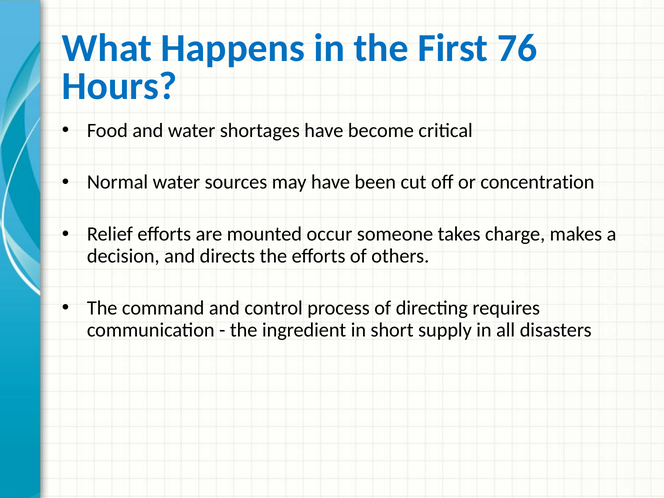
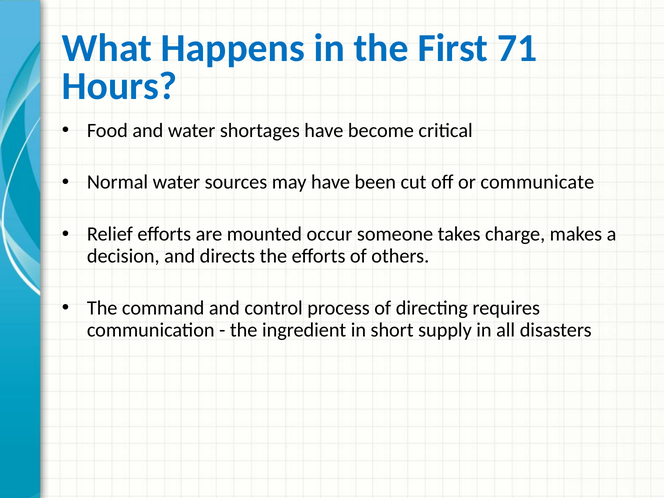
76: 76 -> 71 (517, 48)
concentration: concentration -> communicate (537, 182)
